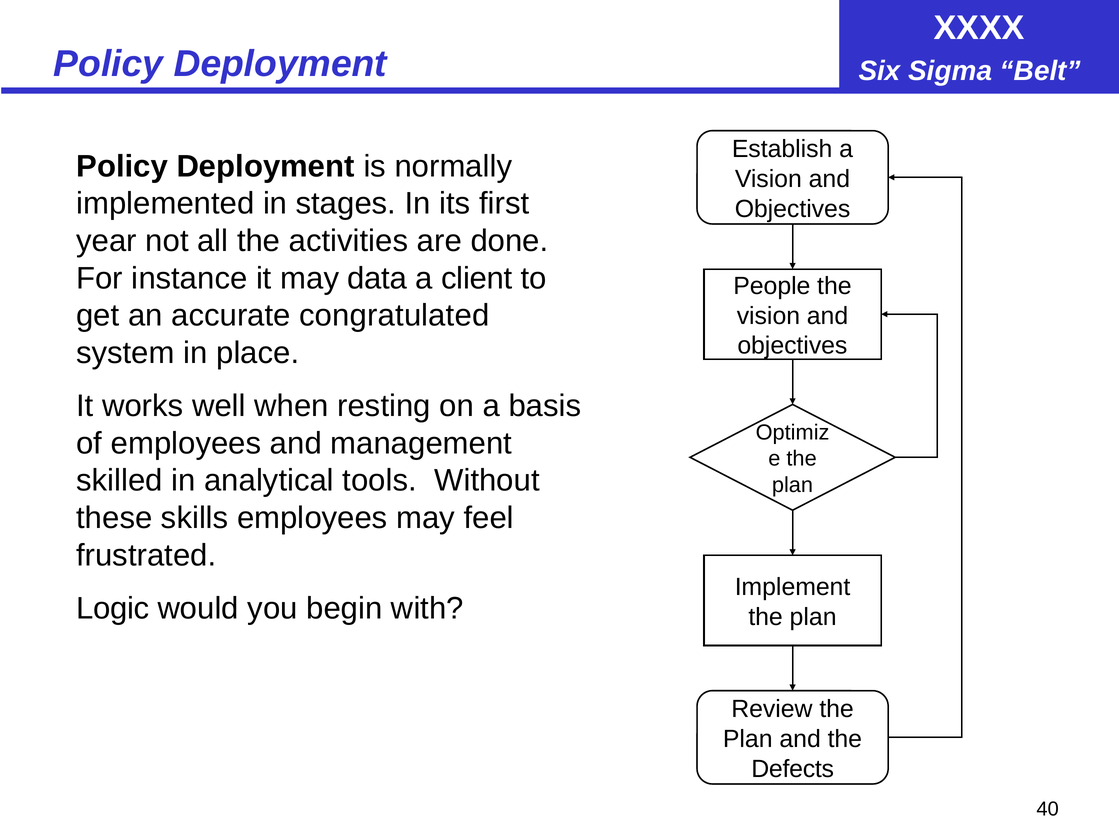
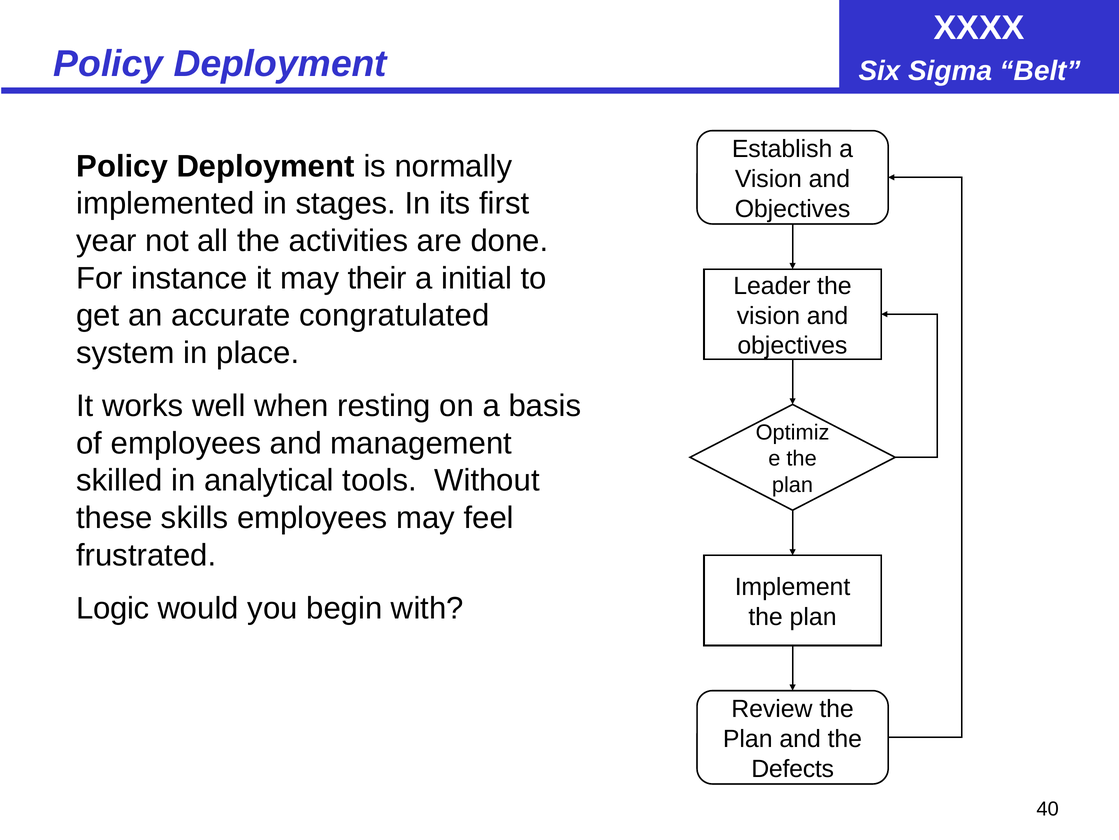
data: data -> their (377, 278)
client: client -> initial (477, 278)
People: People -> Leader (772, 286)
